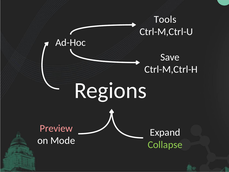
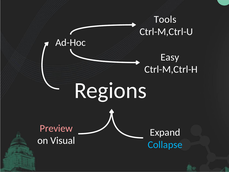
Save: Save -> Easy (170, 57)
Mode: Mode -> Visual (63, 140)
Collapse colour: light green -> light blue (165, 144)
